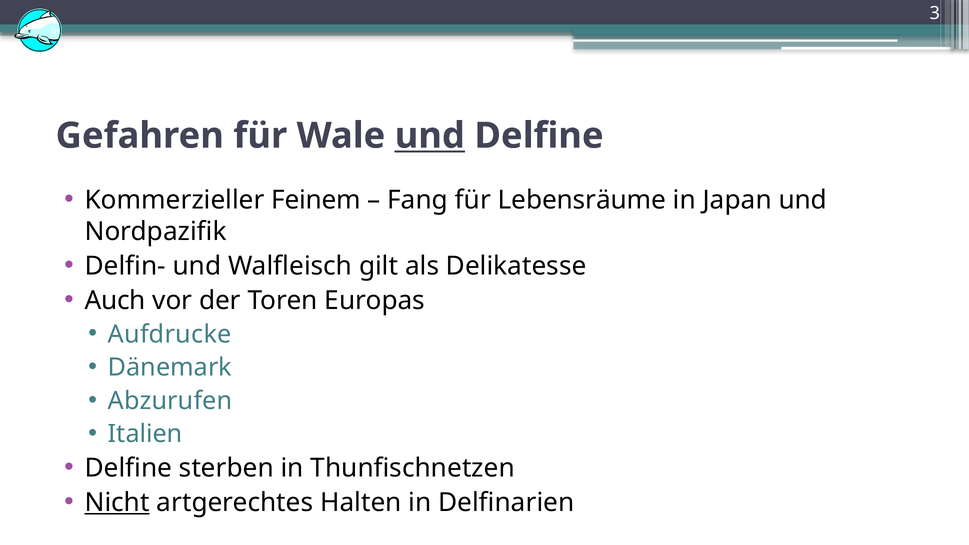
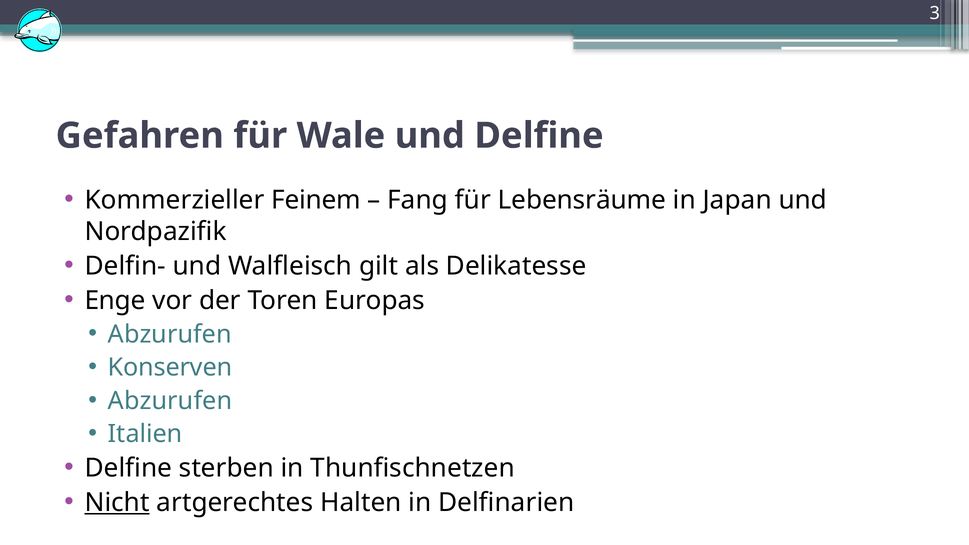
und underline: present -> none (430, 136)
Auch: Auch -> Enge (115, 300)
Aufdrucke: Aufdrucke -> Abzurufen (170, 334)
Dänemark: Dänemark -> Konserven (170, 368)
